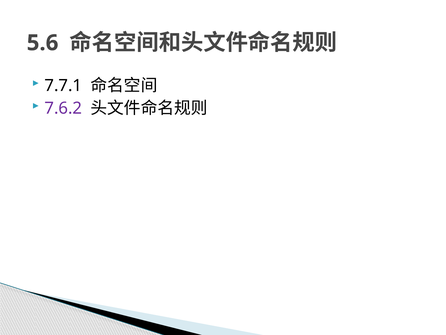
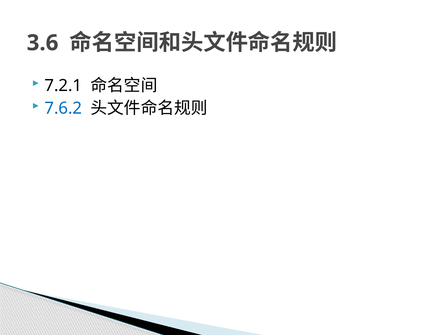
5.6: 5.6 -> 3.6 (43, 43)
7.7.1: 7.7.1 -> 7.2.1 (63, 86)
7.6.2 colour: purple -> blue (63, 108)
